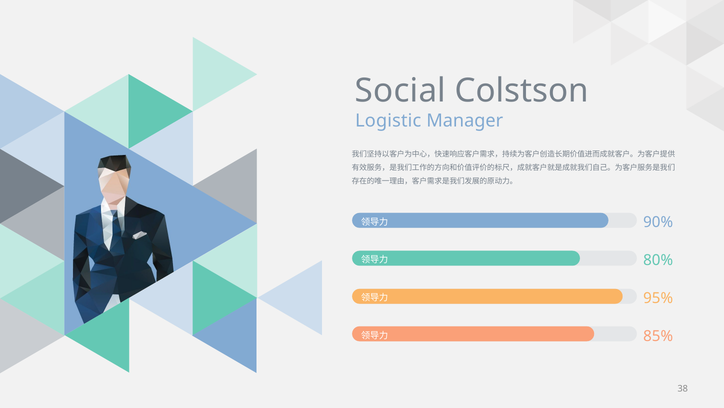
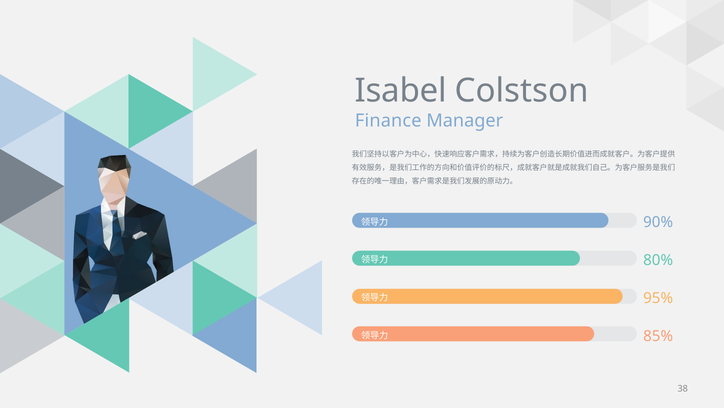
Social: Social -> Isabel (401, 91)
Logistic: Logistic -> Finance (388, 120)
